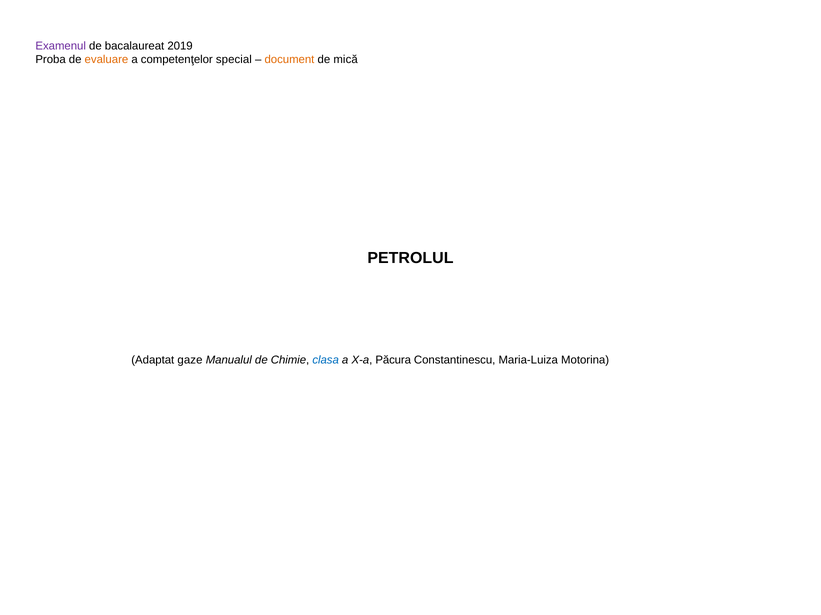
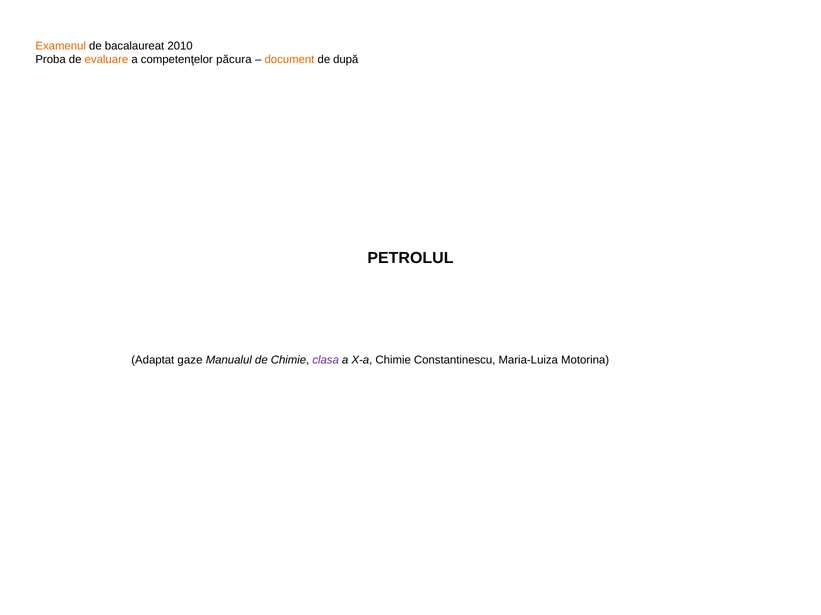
Examenul colour: purple -> orange (61, 46)
2019: 2019 -> 2010 (180, 46)
special: special -> păcura (234, 60)
mică: mică -> după (346, 60)
clasa colour: blue -> purple (326, 361)
X-a Păcura: Păcura -> Chimie (393, 361)
